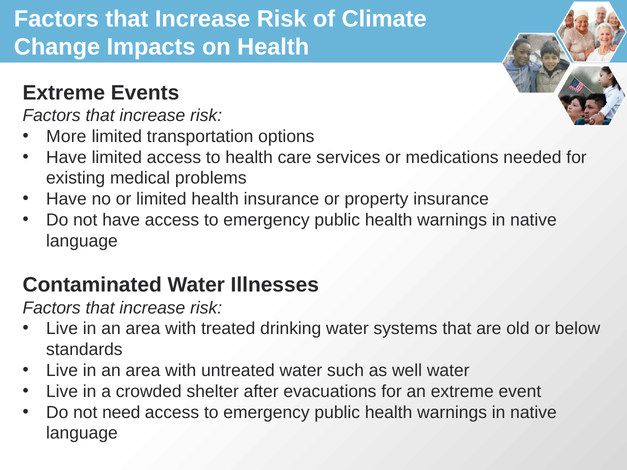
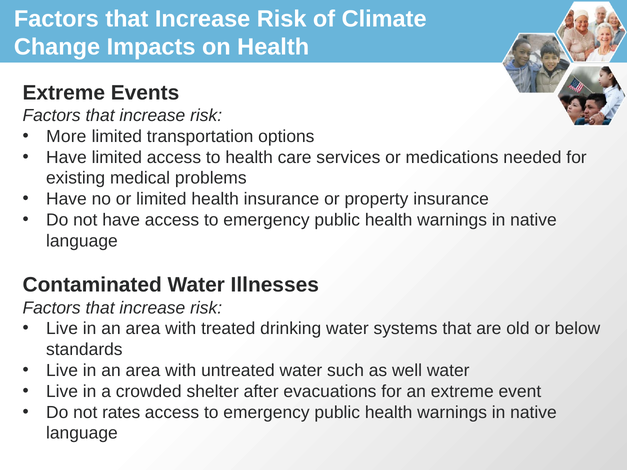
need: need -> rates (121, 412)
